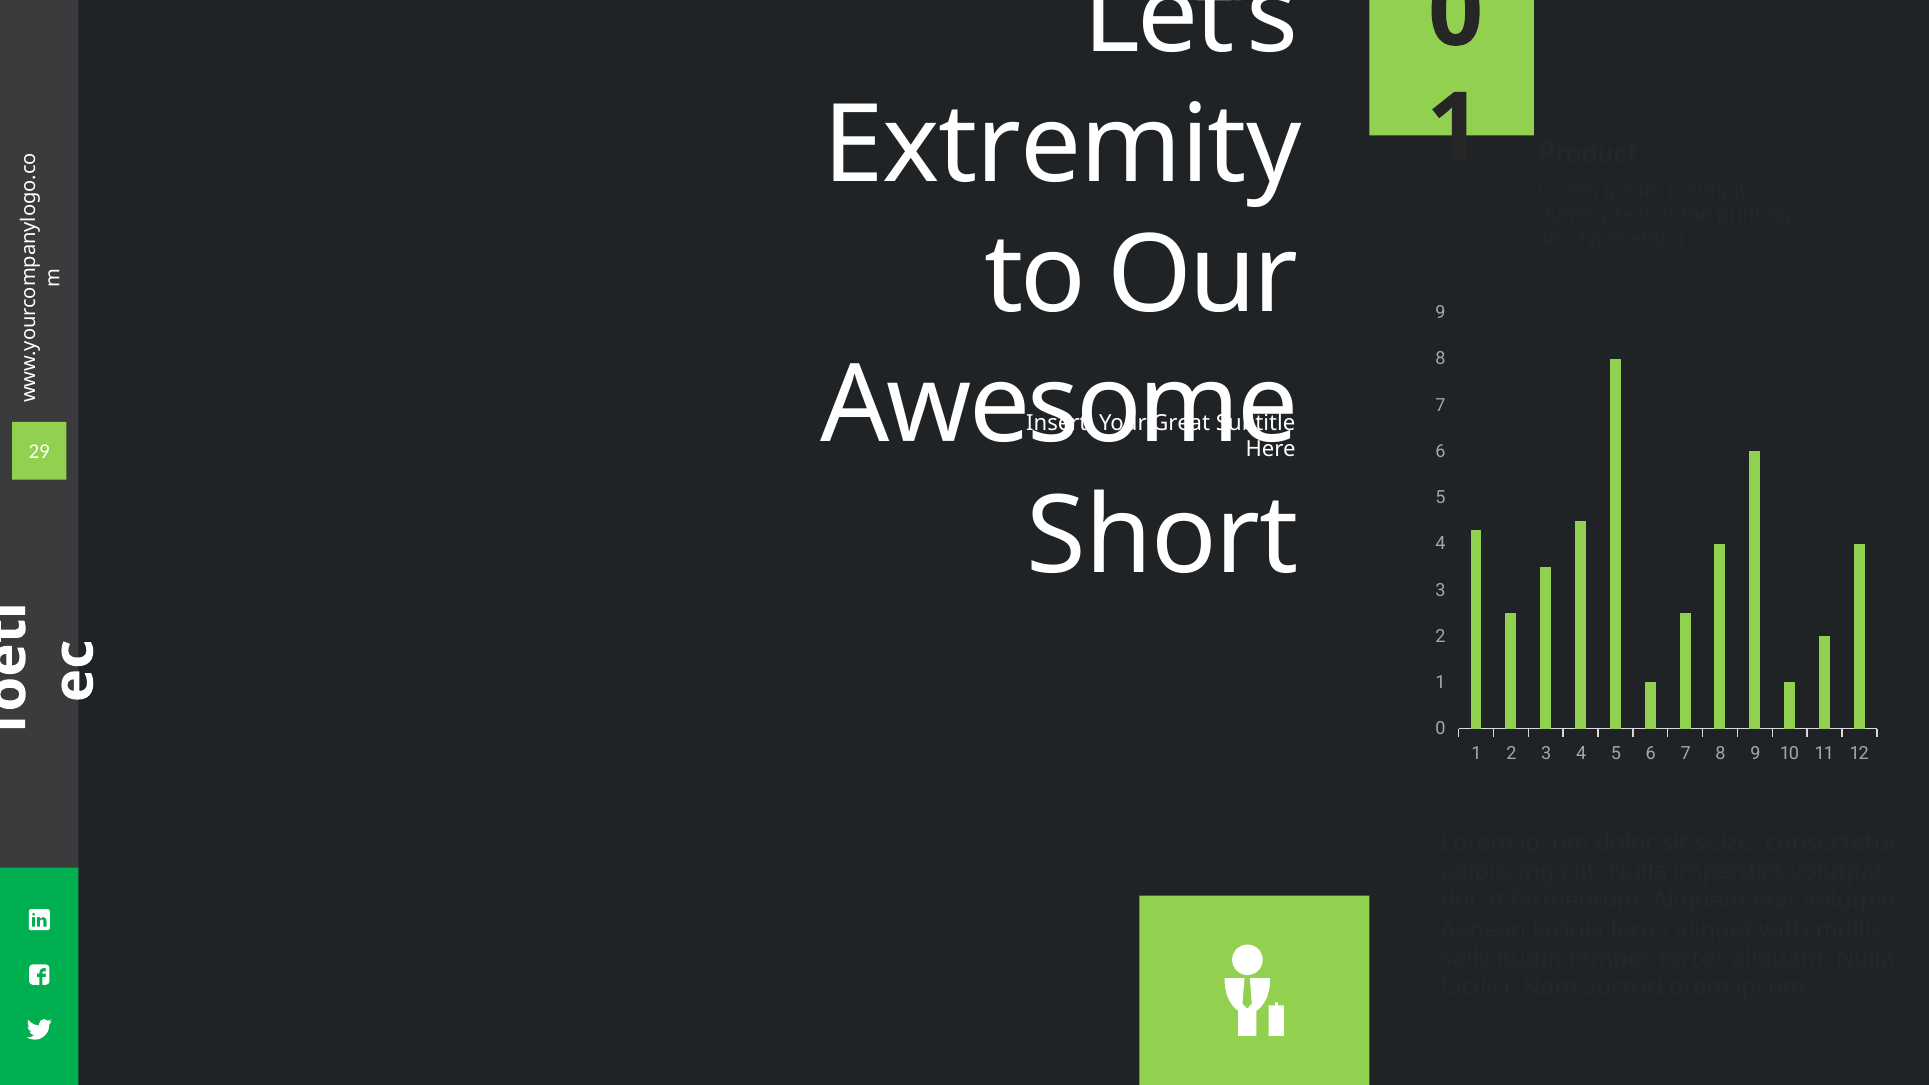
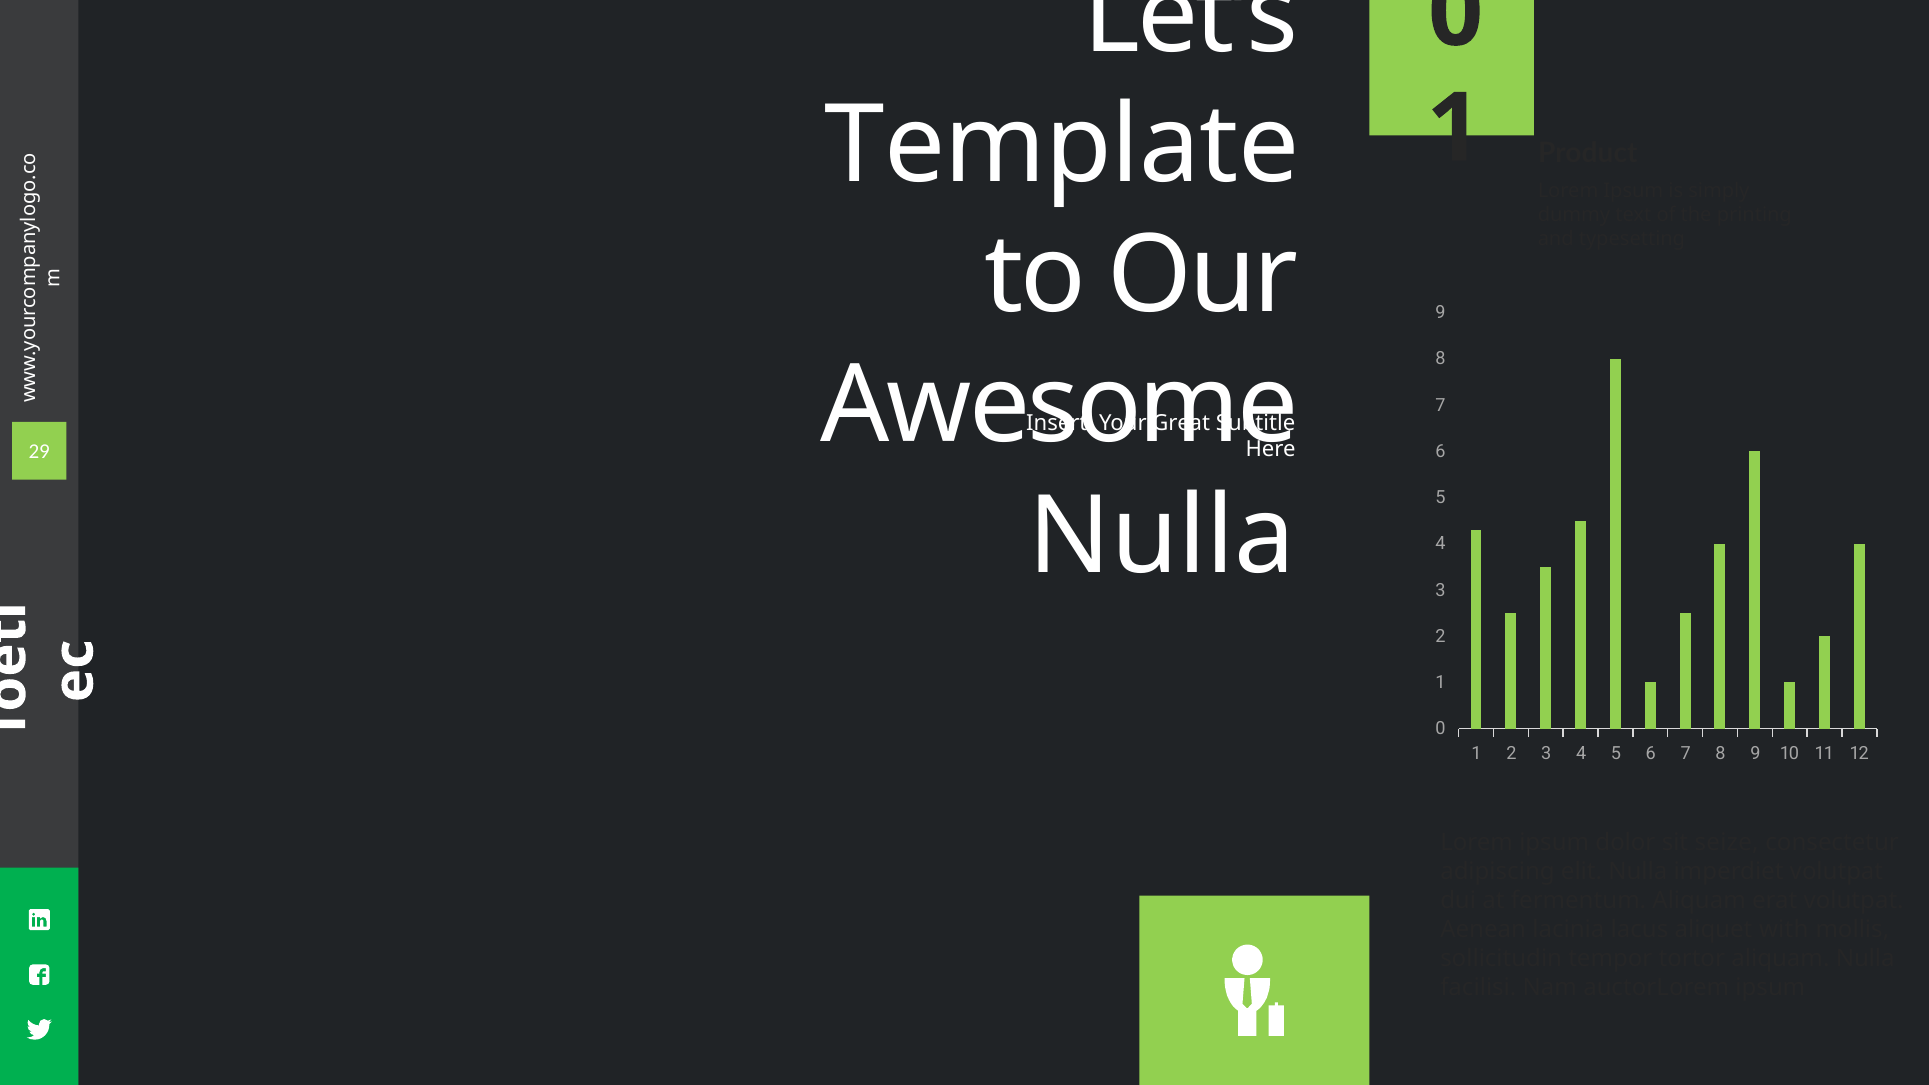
Extremity: Extremity -> Template (1062, 146)
Short: Short -> Nulla (1162, 536)
